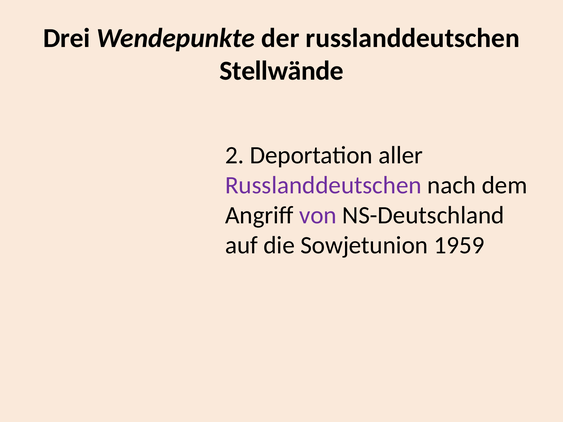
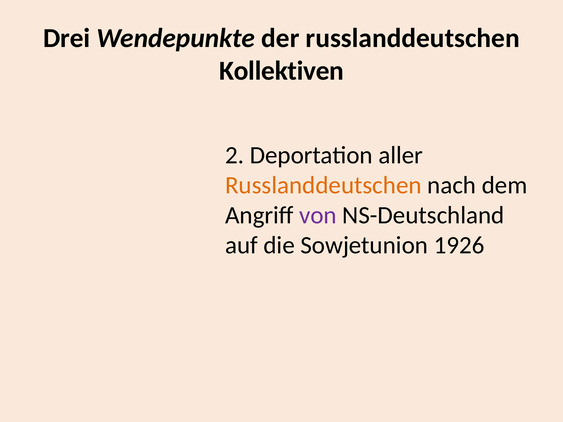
Stellwände: Stellwände -> Kollektiven (282, 71)
Russlanddeutschen colour: purple -> orange (323, 185)
1959: 1959 -> 1926 (459, 245)
